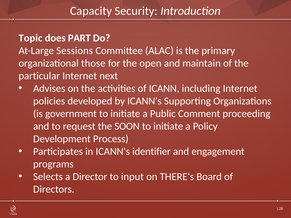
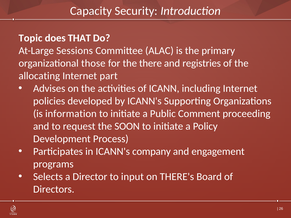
PART: PART -> THAT (79, 38)
open: open -> there (150, 63)
maintain: maintain -> registries (202, 63)
particular: particular -> allocating (39, 76)
next: next -> part (109, 76)
government: government -> information (71, 114)
identifier: identifier -> company (151, 152)
